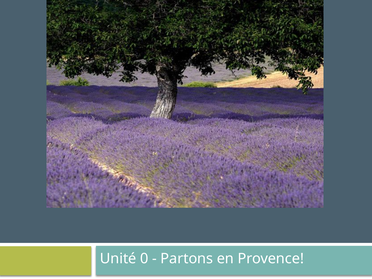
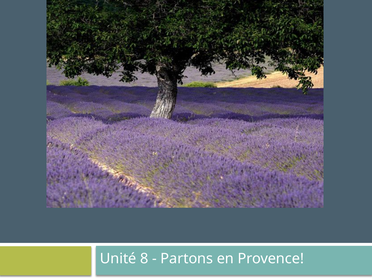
0: 0 -> 8 (144, 259)
